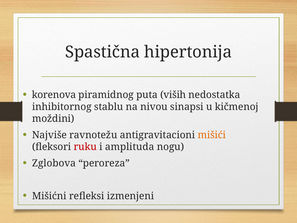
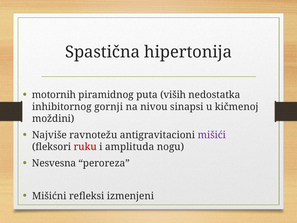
korenova: korenova -> motornih (54, 95)
stablu: stablu -> gornji (109, 107)
mišići colour: orange -> purple (212, 135)
Zglobova: Zglobova -> Nesvesna (54, 163)
